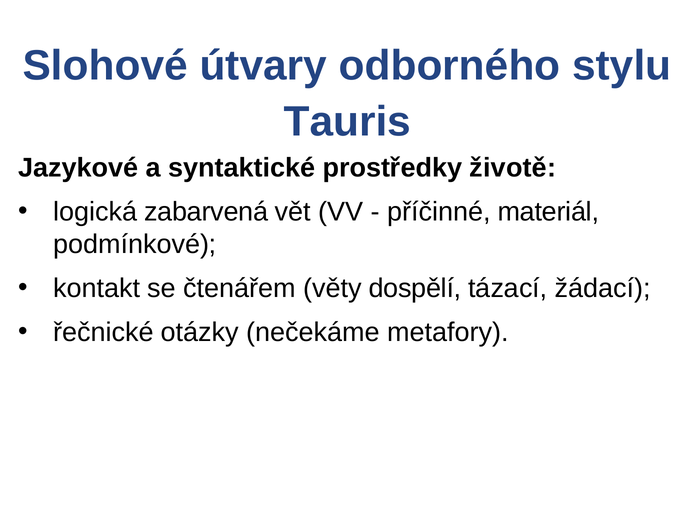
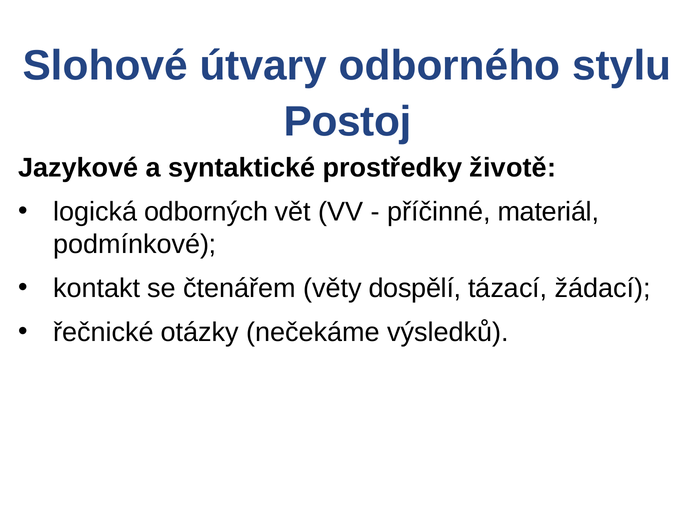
Tauris: Tauris -> Postoj (348, 122)
zabarvená: zabarvená -> odborných (206, 212)
metafory: metafory -> výsledků (448, 332)
